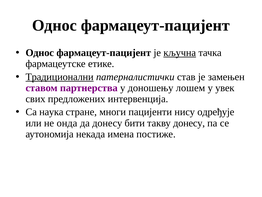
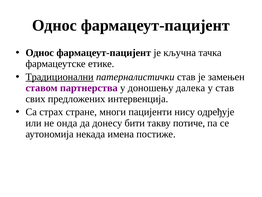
кључна underline: present -> none (180, 53)
лошем: лошем -> далека (191, 88)
у увек: увек -> став (225, 88)
наукa: наукa -> страх (51, 112)
такву донесу: донесу -> потиче (189, 123)
